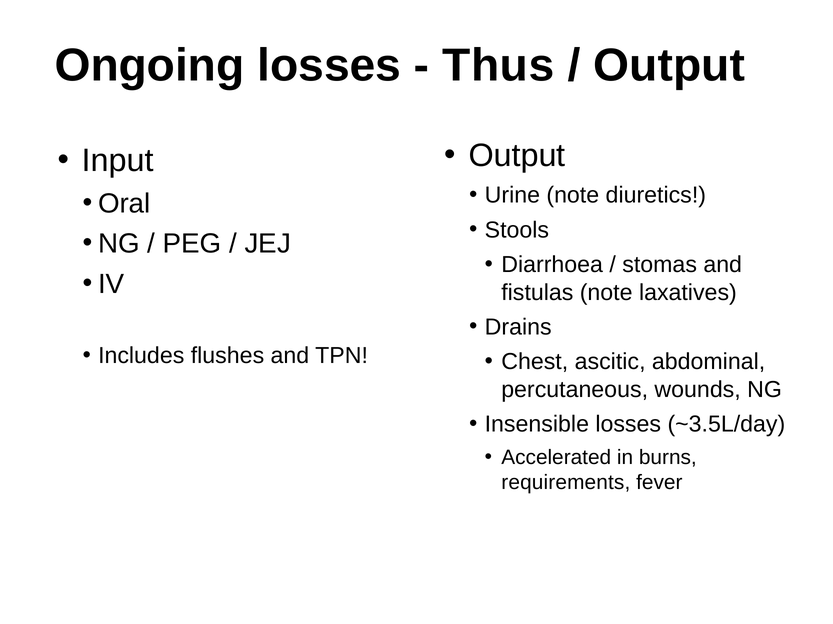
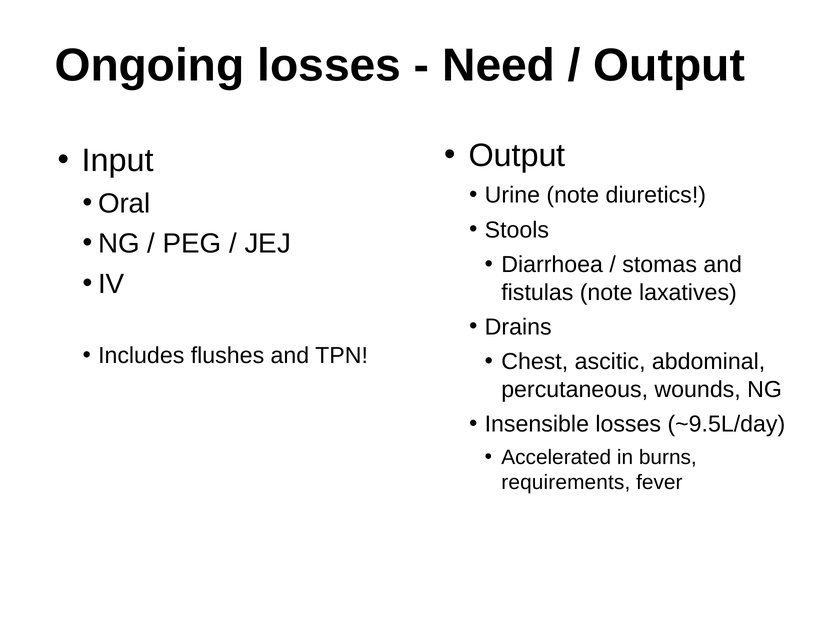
Thus: Thus -> Need (499, 65)
~3.5L/day: ~3.5L/day -> ~9.5L/day (726, 425)
